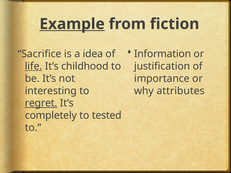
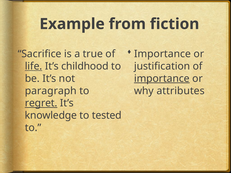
Example underline: present -> none (72, 24)
Information: Information -> Importance (162, 54)
idea: idea -> true (93, 54)
importance underline: none -> present (162, 79)
interesting: interesting -> paragraph (51, 91)
completely: completely -> knowledge (51, 116)
